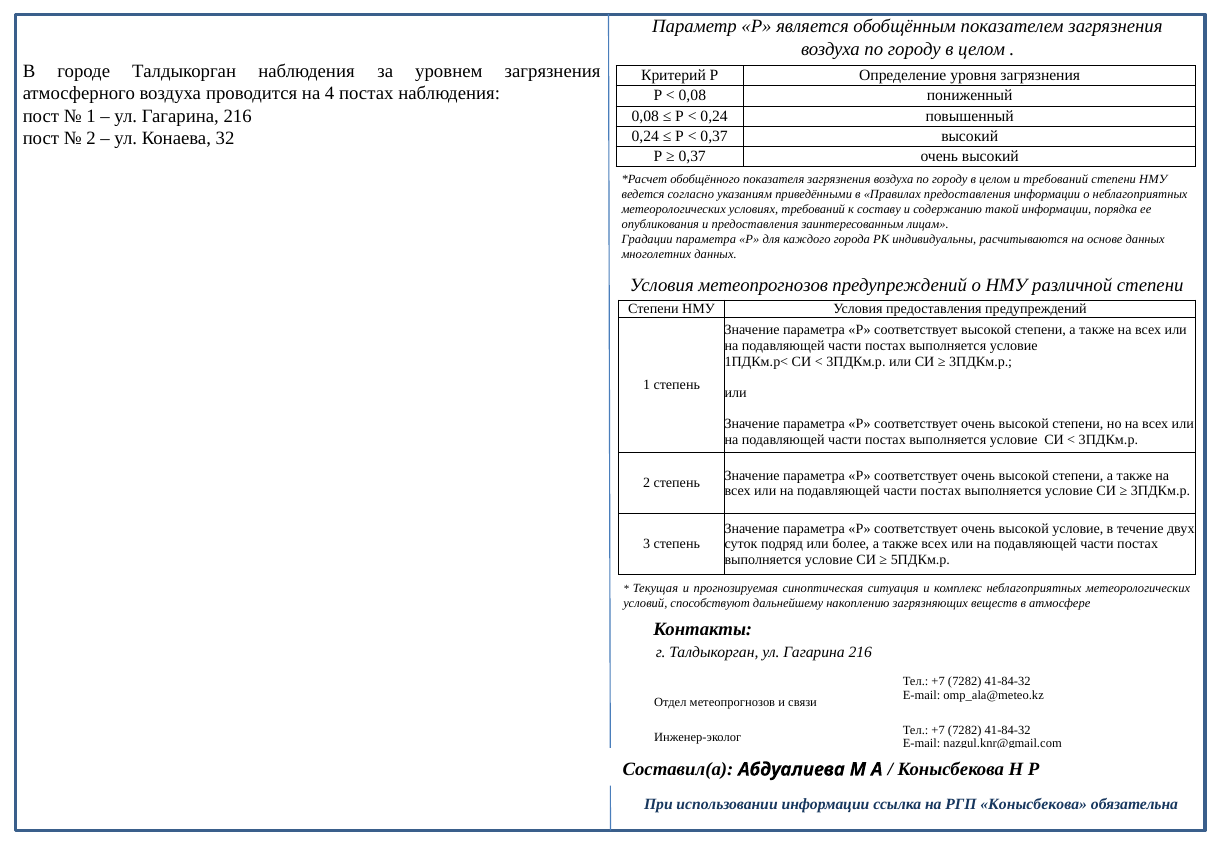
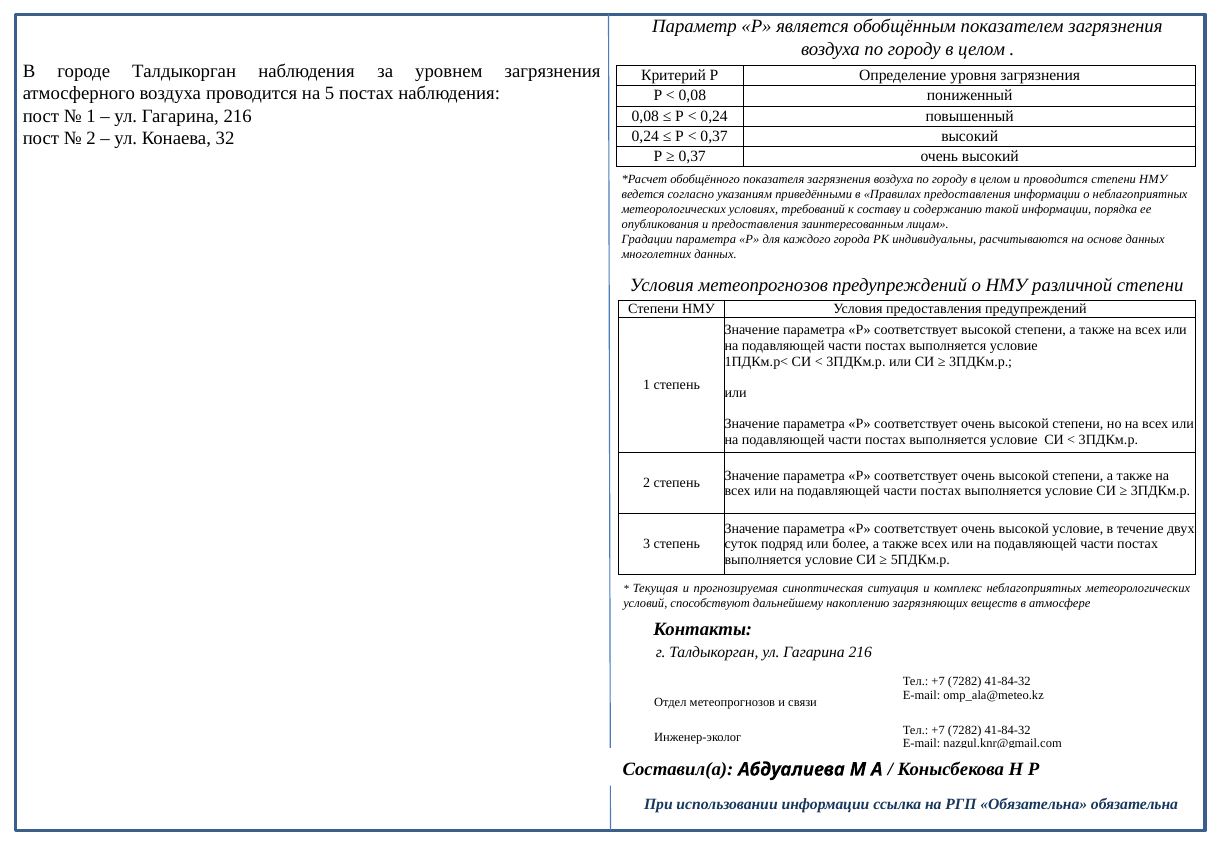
4: 4 -> 5 (330, 93)
и требований: требований -> проводится (1056, 179)
РГП Конысбекова: Конысбекова -> Обязательна (1034, 805)
